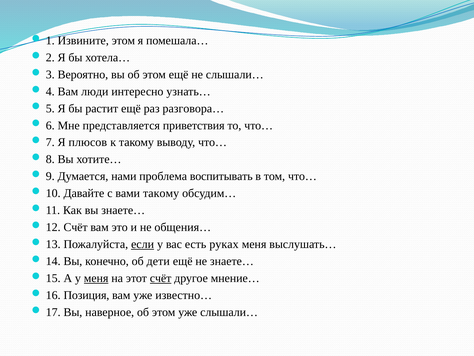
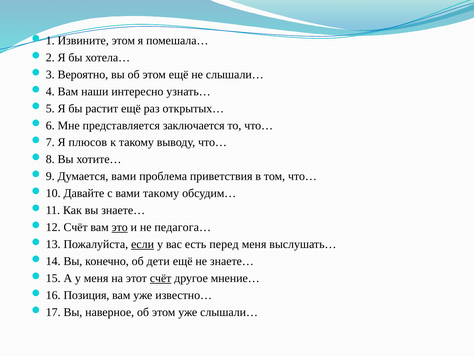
люди: люди -> наши (95, 91)
разговора…: разговора… -> открытых… (193, 108)
приветствия: приветствия -> заключается (194, 125)
Думается нами: нами -> вами (124, 176)
воспитывать: воспитывать -> приветствия (221, 176)
это underline: none -> present (120, 227)
общения…: общения… -> педагога… (183, 227)
руках: руках -> перед (224, 244)
меня underline: present -> none (96, 278)
